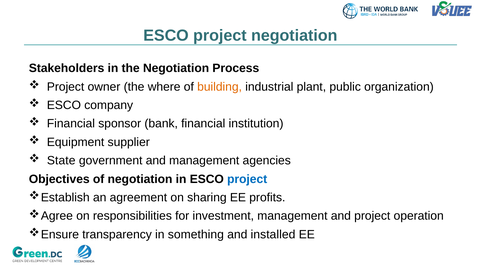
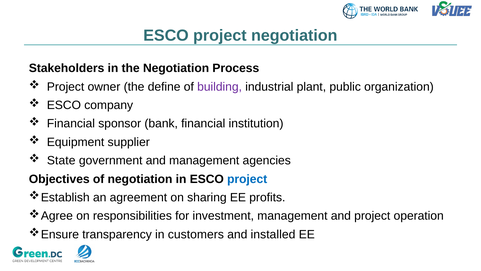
where: where -> define (164, 87)
building colour: orange -> purple (220, 87)
something: something -> customers (196, 234)
